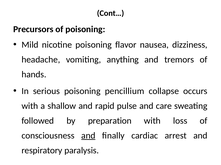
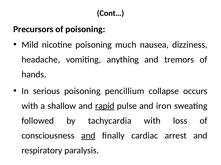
flavor: flavor -> much (126, 45)
rapid underline: none -> present (105, 106)
care: care -> iron (164, 106)
preparation: preparation -> tachycardia (110, 121)
